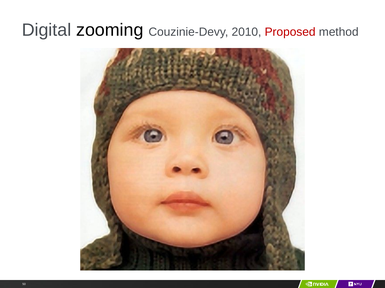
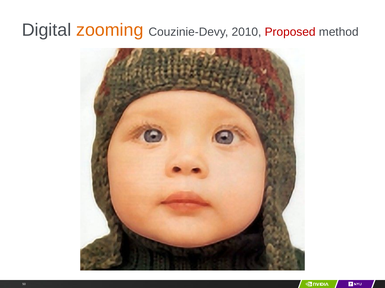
zooming colour: black -> orange (110, 30)
